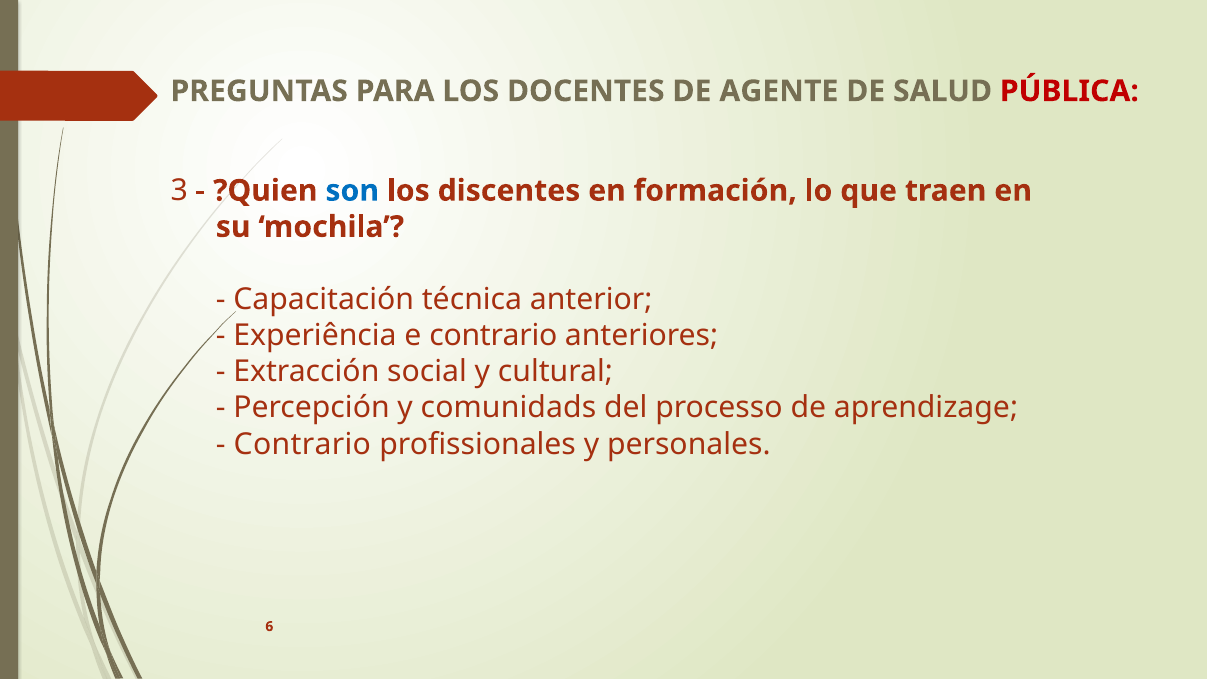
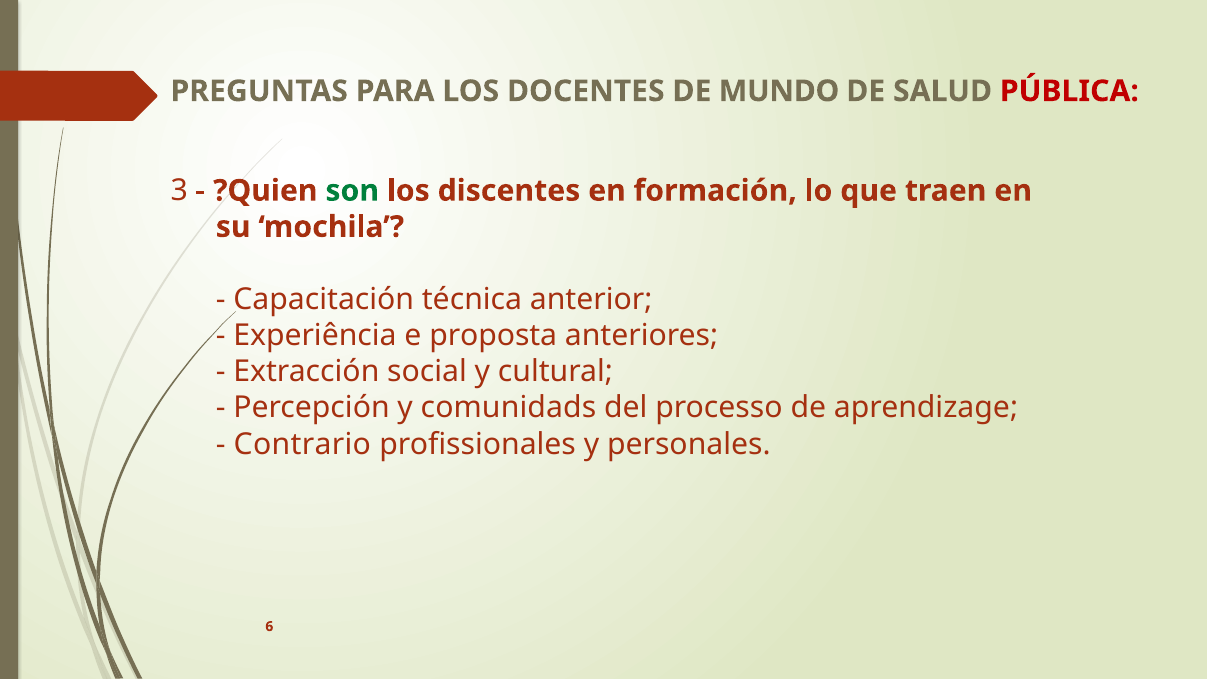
AGENTE: AGENTE -> MUNDO (779, 91)
son colour: blue -> green (352, 191)
e contrario: contrario -> proposta (493, 336)
